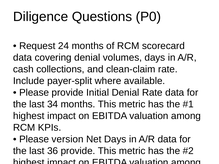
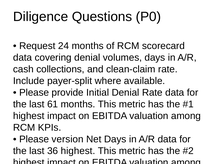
34: 34 -> 61 (53, 104)
36 provide: provide -> highest (78, 151)
